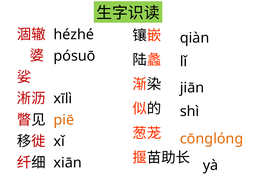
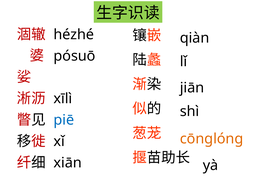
piē colour: orange -> blue (64, 120)
